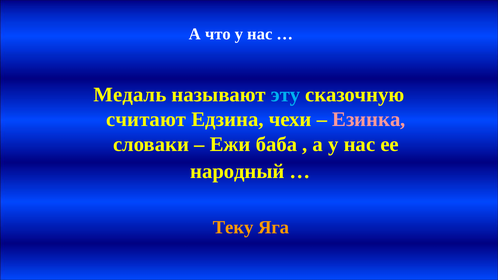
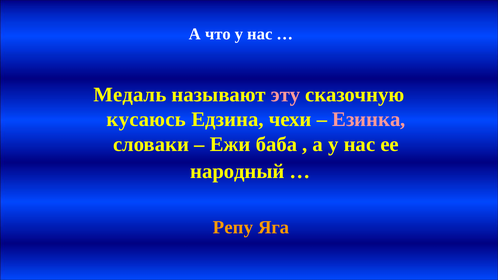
эту colour: light blue -> pink (286, 95)
считают: считают -> кусаюсь (146, 119)
Теку: Теку -> Репу (233, 227)
